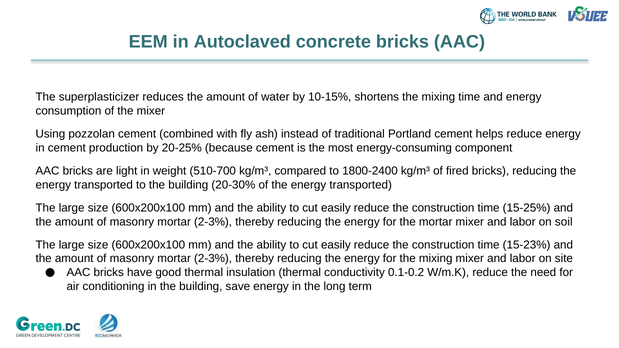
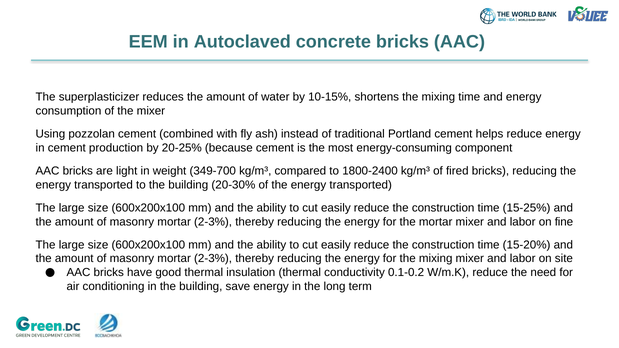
510-700: 510-700 -> 349-700 (213, 171)
soil: soil -> fine (564, 222)
15-23%: 15-23% -> 15-20% (527, 245)
